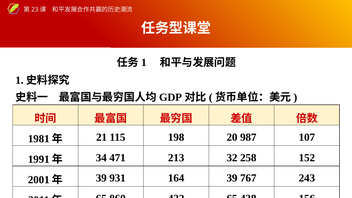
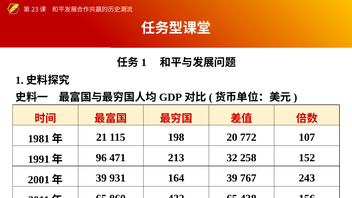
987: 987 -> 772 (248, 137)
34: 34 -> 96 (101, 158)
